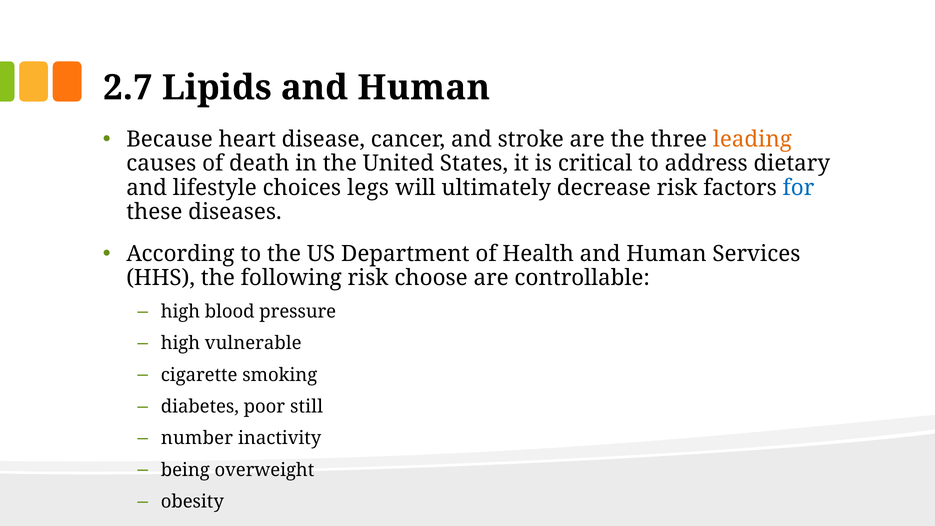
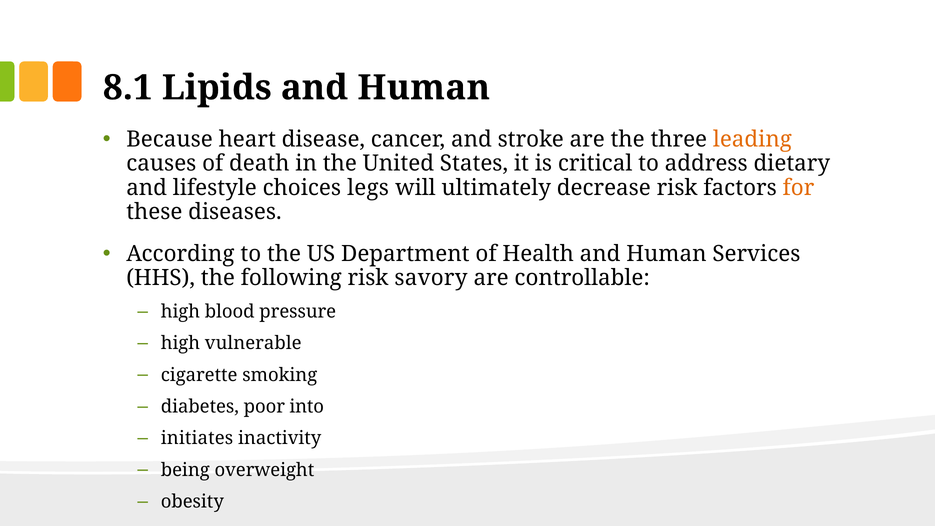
2.7: 2.7 -> 8.1 (128, 88)
for colour: blue -> orange (798, 188)
choose: choose -> savory (431, 278)
still: still -> into (307, 407)
number: number -> initiates (197, 438)
